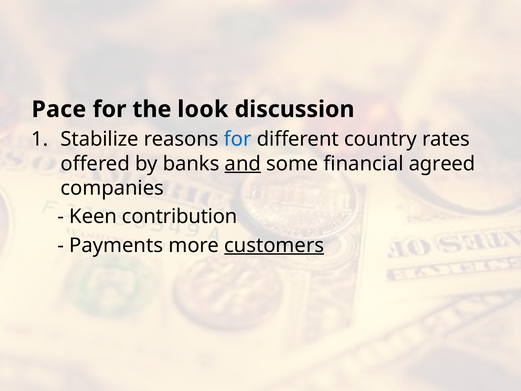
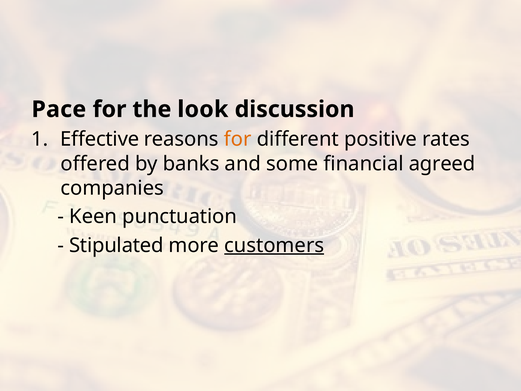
Stabilize: Stabilize -> Effective (100, 139)
for colour: blue -> orange (238, 139)
country: country -> positive (381, 139)
and underline: present -> none (243, 164)
contribution: contribution -> punctuation (180, 216)
Payments: Payments -> Stipulated (116, 245)
